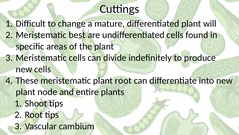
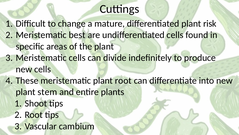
will: will -> risk (210, 24)
node: node -> stem (47, 92)
